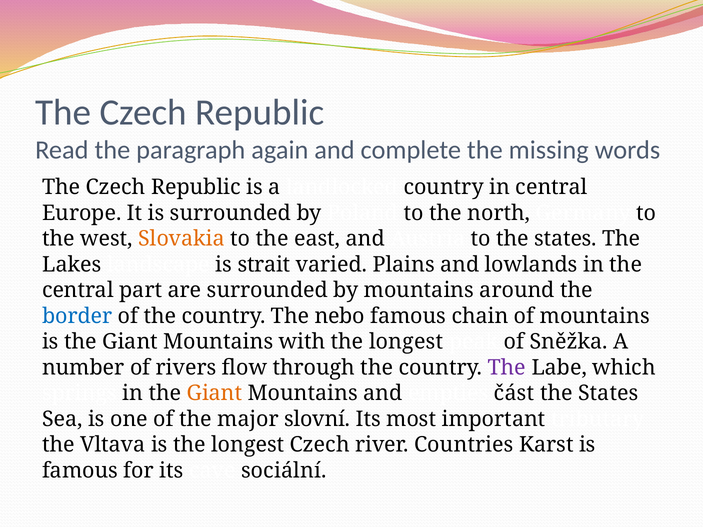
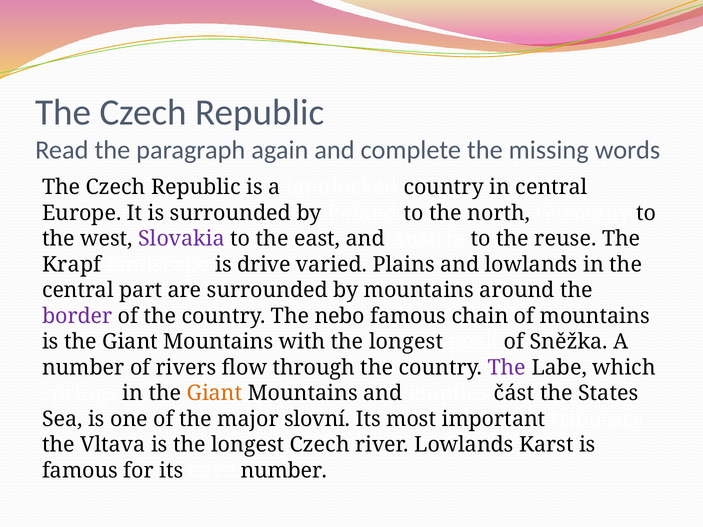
Slovakia colour: orange -> purple (182, 239)
to the states: states -> reuse (565, 239)
Lakes: Lakes -> Krapf (72, 265)
strait: strait -> drive (264, 265)
border colour: blue -> purple (77, 316)
river Countries: Countries -> Lowlands (464, 445)
cave sociální: sociální -> number (284, 471)
